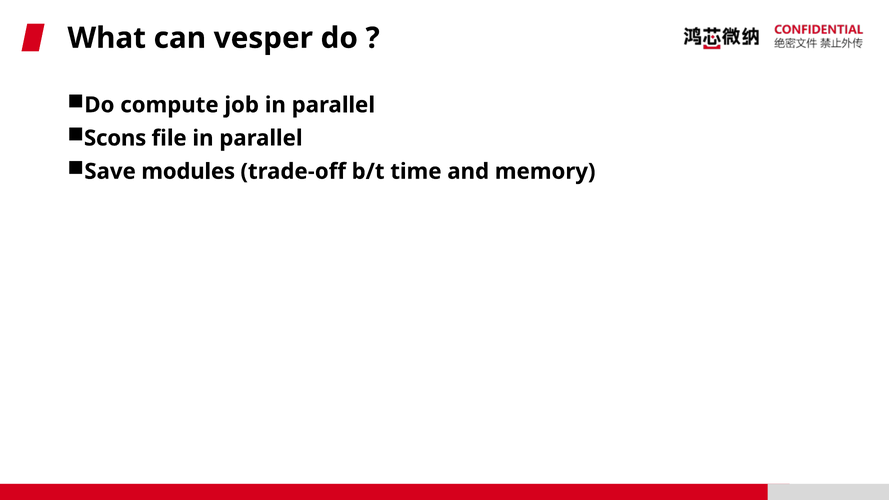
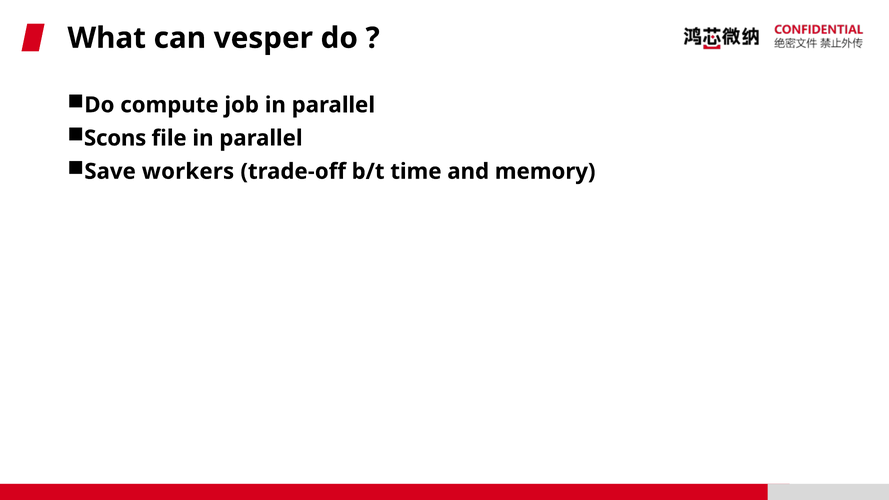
modules: modules -> workers (188, 171)
